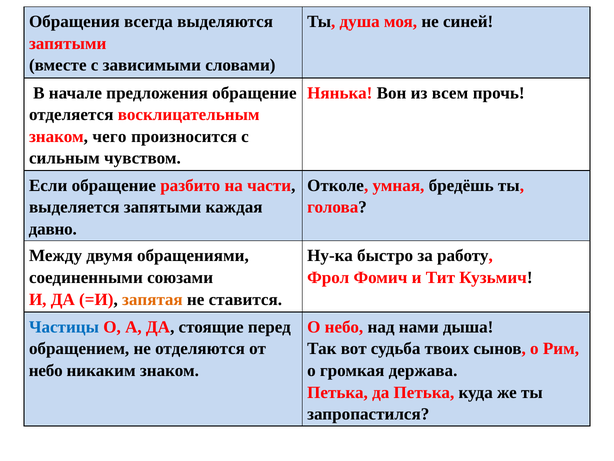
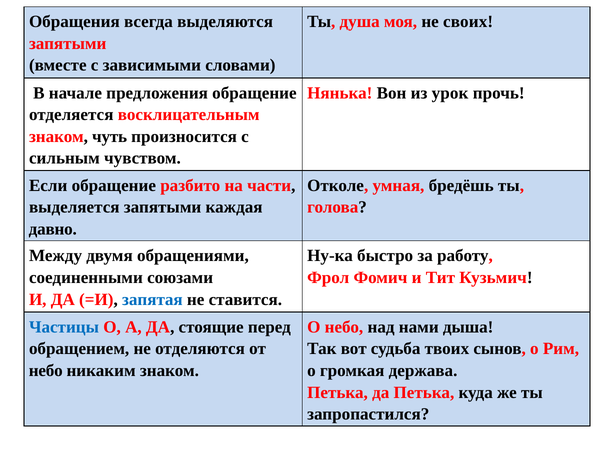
синей: синей -> своих (468, 22)
всем: всем -> урок (450, 93)
чего: чего -> чуть (110, 136)
запятая colour: orange -> blue (152, 299)
